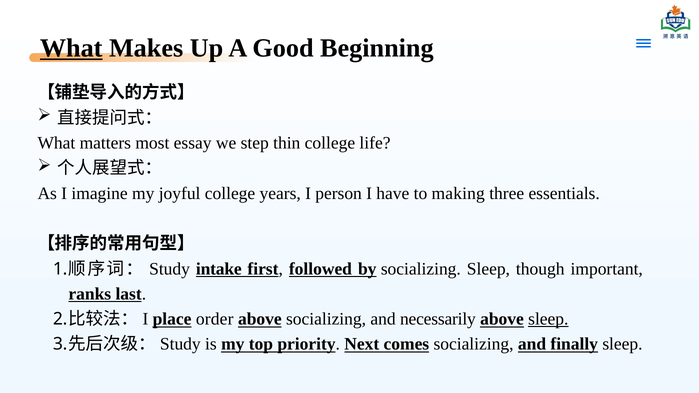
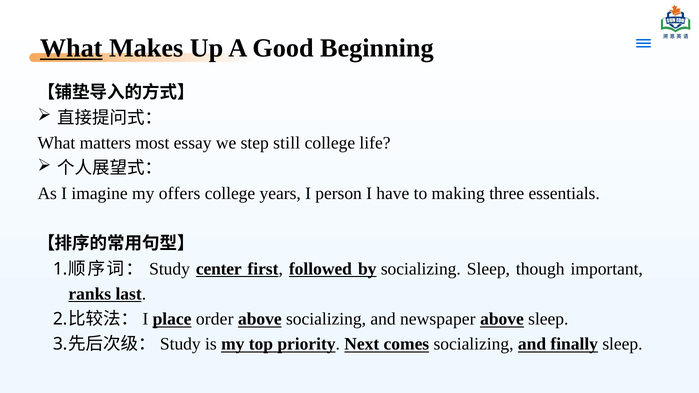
thin: thin -> still (287, 143)
joyful: joyful -> offers (180, 193)
intake: intake -> center (219, 269)
necessarily: necessarily -> newspaper (438, 319)
sleep underline: present -> none (548, 319)
